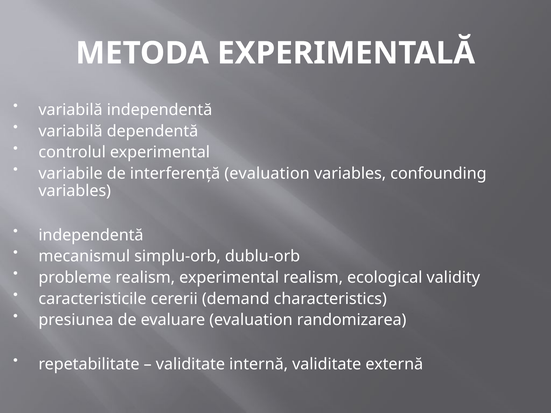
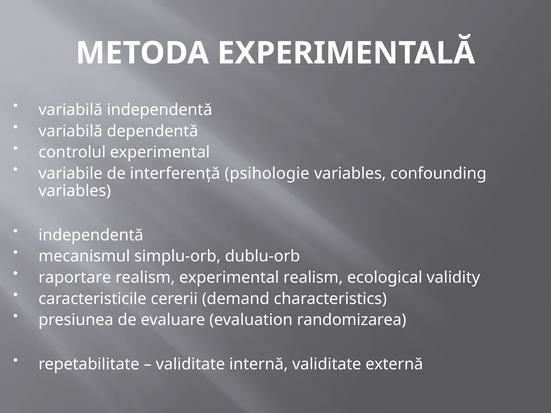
interferenţă evaluation: evaluation -> psihologie (267, 174)
probleme: probleme -> raportare (75, 278)
